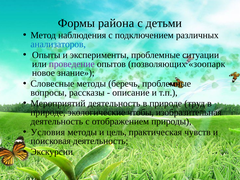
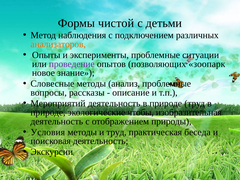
района: района -> чистой (116, 23)
анализаторов colour: blue -> orange (58, 44)
беречь: беречь -> анализ (124, 84)
и цель: цель -> труд (116, 132)
чувств: чувств -> беседа (197, 132)
